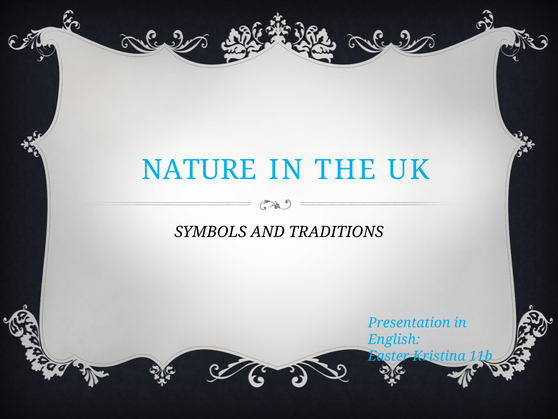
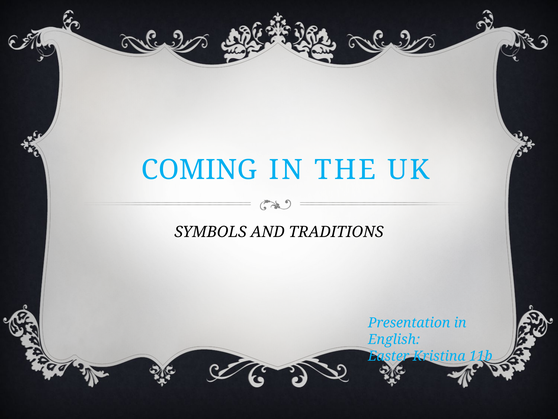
NATURE: NATURE -> COMING (199, 170)
